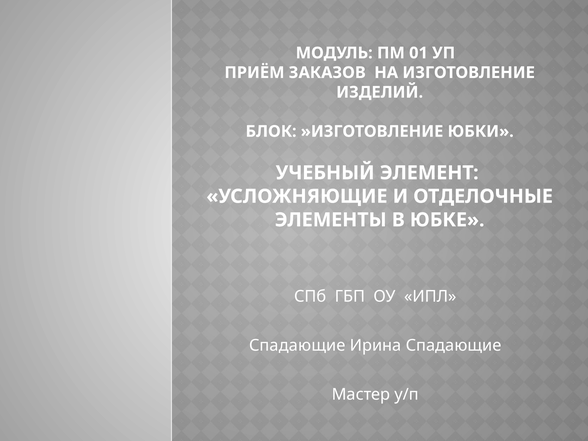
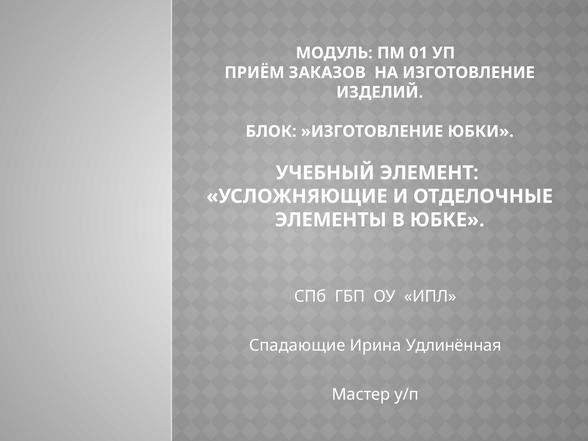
Ирина Спадающие: Спадающие -> Удлинённая (454, 345)
